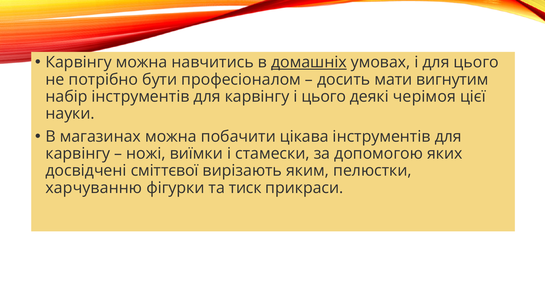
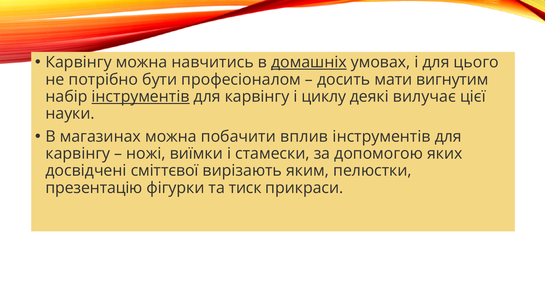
інструментів underline: none -> present (141, 97)
і цього: цього -> циклу (324, 97)
черімоя: черімоя -> вилучає (424, 97)
цікава: цікава -> вплив (304, 137)
харчуванню: харчуванню -> презентацію (94, 188)
